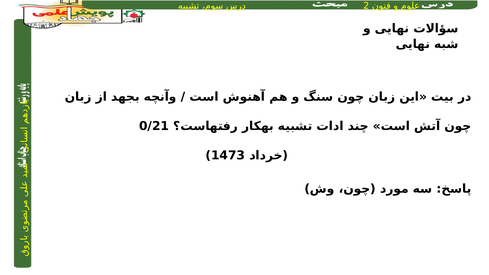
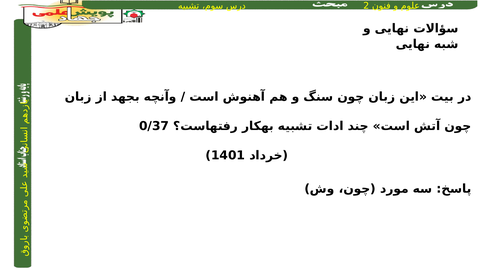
0/21: 0/21 -> 0/37 (154, 126)
1473: 1473 -> 1401 (228, 156)
